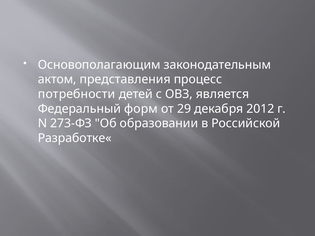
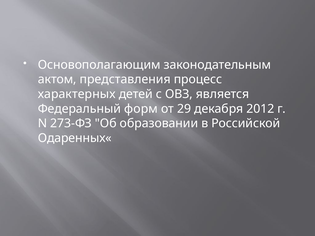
потребности: потребности -> характерных (77, 94)
Разработке«: Разработке« -> Одаренных« (75, 138)
